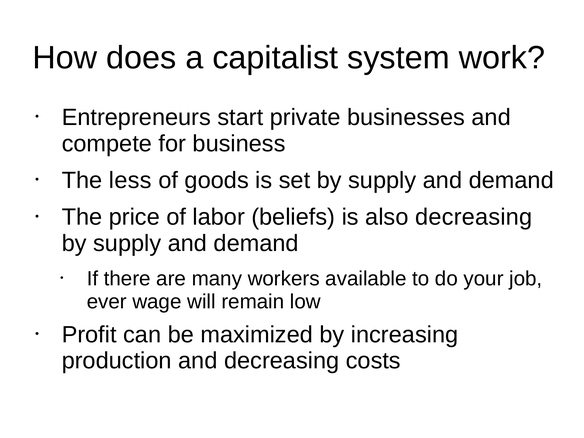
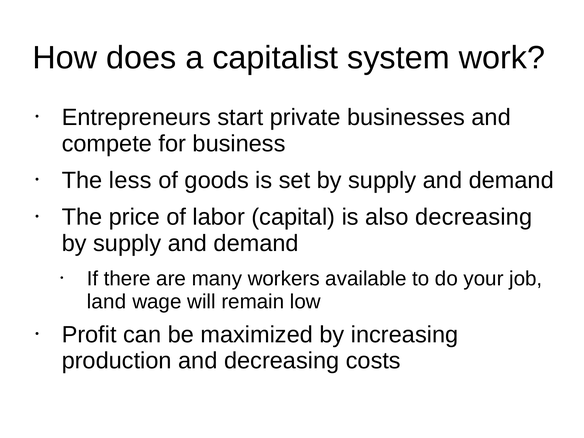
beliefs: beliefs -> capital (293, 217)
ever: ever -> land (107, 302)
